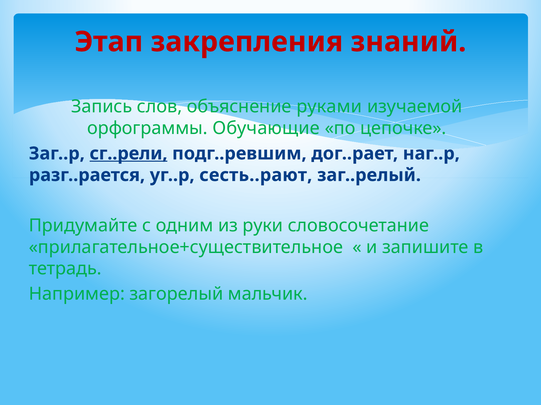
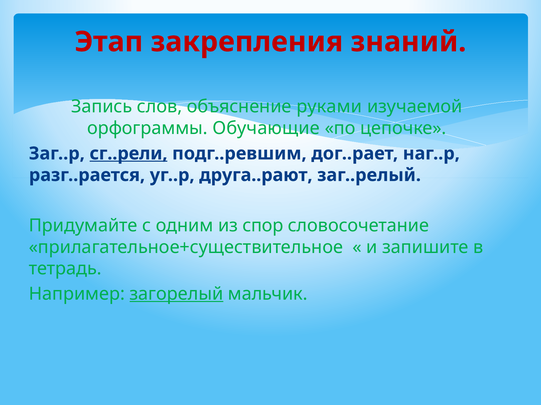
сесть..рают: сесть..рают -> друга..рают (256, 175)
руки: руки -> спор (263, 226)
загорелый underline: none -> present (176, 294)
